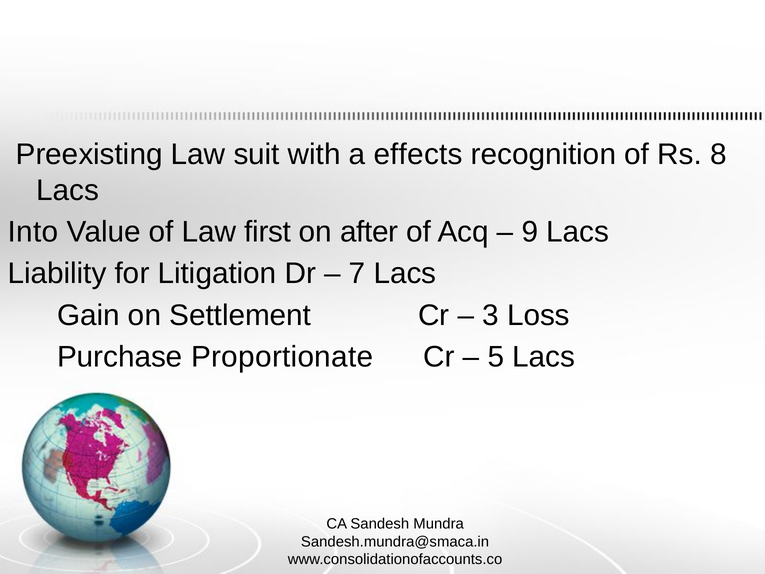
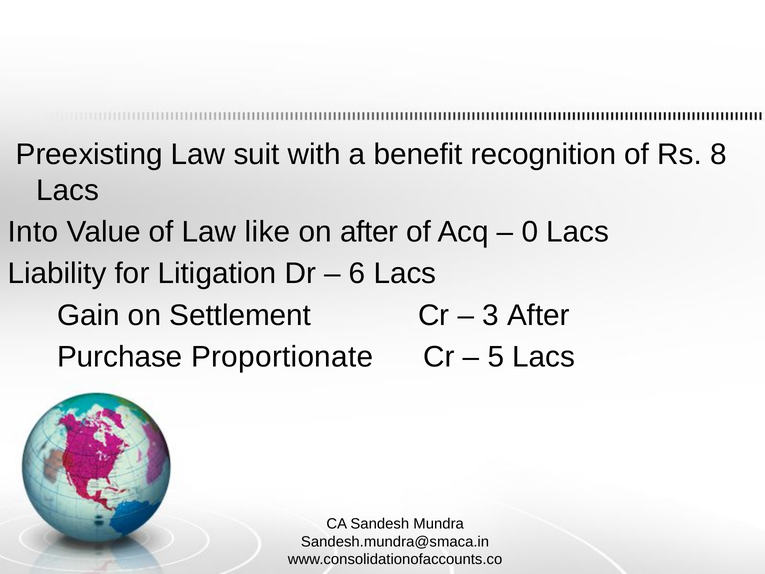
effects: effects -> benefit (418, 154)
first: first -> like (267, 232)
9: 9 -> 0 (530, 232)
7: 7 -> 6 (357, 274)
3 Loss: Loss -> After (538, 315)
